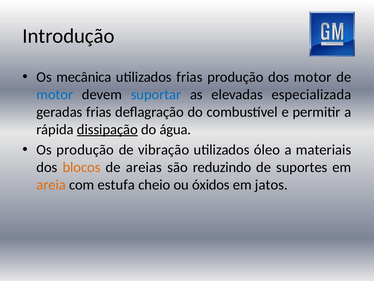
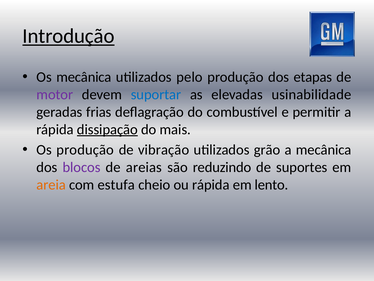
Introdução underline: none -> present (68, 36)
utilizados frias: frias -> pelo (190, 77)
dos motor: motor -> etapas (313, 77)
motor colour: blue -> purple (55, 94)
especializada: especializada -> usinabilidade (311, 94)
água: água -> mais (175, 129)
óleo: óleo -> grão (267, 150)
a materiais: materiais -> mecânica (324, 150)
blocos colour: orange -> purple (82, 167)
ou óxidos: óxidos -> rápida (211, 184)
jatos: jatos -> lento (272, 184)
